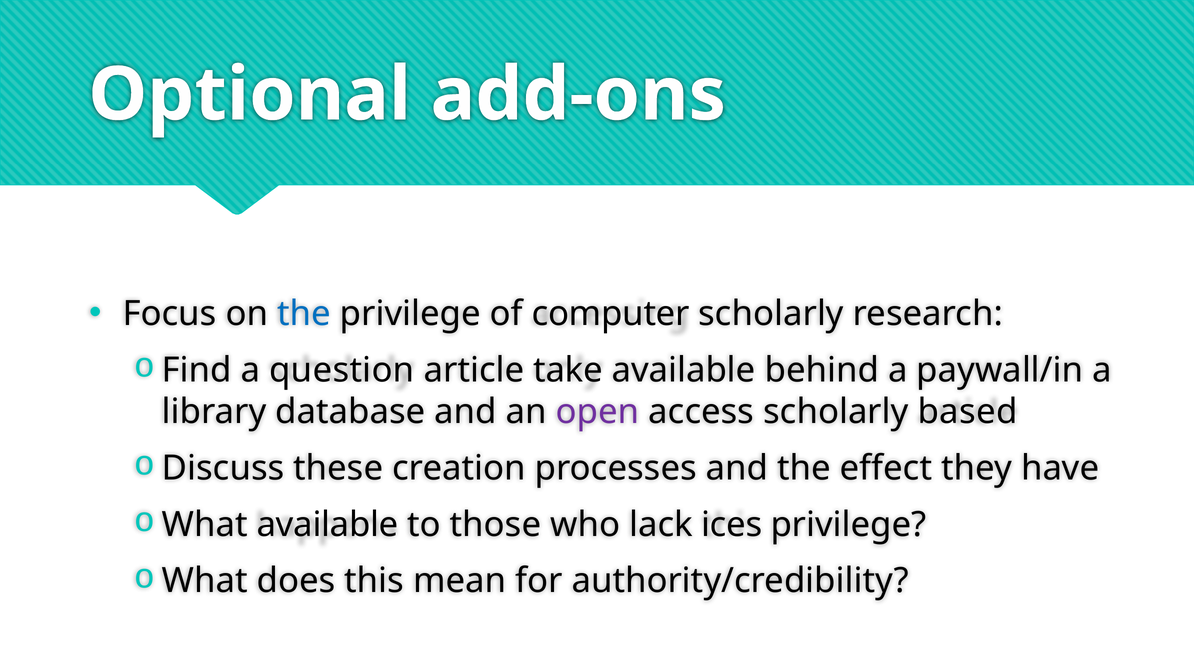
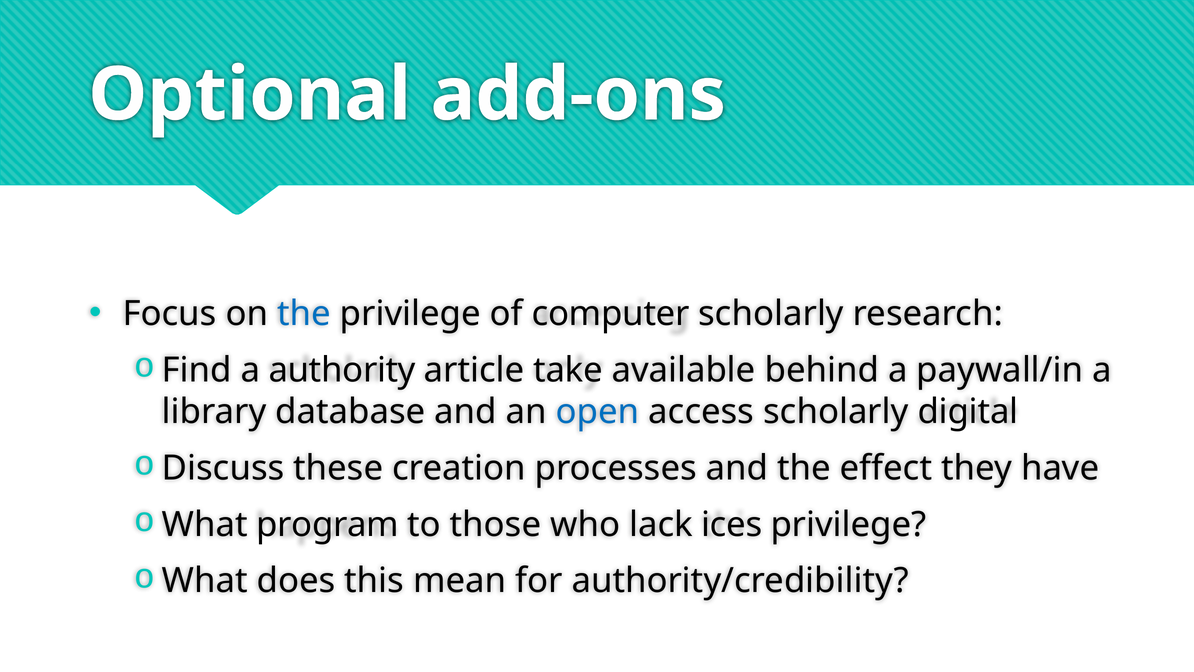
question: question -> authority (342, 370)
open colour: purple -> blue (598, 412)
based: based -> digital (968, 412)
What available: available -> program (328, 524)
